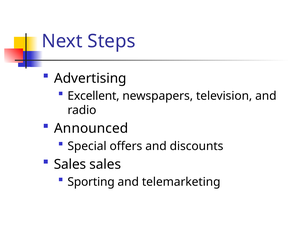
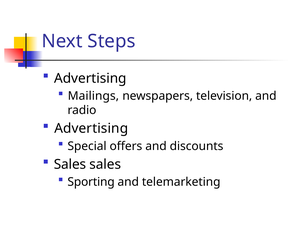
Excellent: Excellent -> Mailings (93, 96)
Announced: Announced -> Advertising (91, 128)
